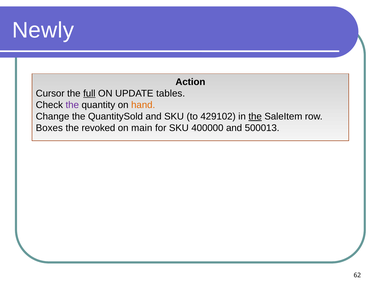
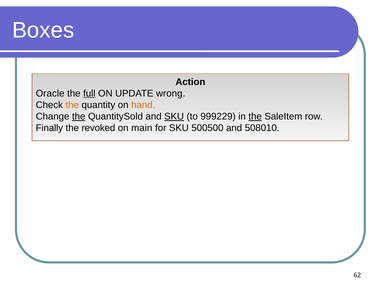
Newly: Newly -> Boxes (43, 30)
Cursor: Cursor -> Oracle (50, 93)
tables: tables -> wrong (171, 93)
the colour: purple -> orange (72, 105)
the underline: none -> present (79, 116)
SKU underline: none -> present (174, 116)
429102: 429102 -> 999229 (218, 116)
Boxes: Boxes -> Finally (49, 128)
400000: 400000 -> 500500 (207, 128)
500013: 500013 -> 508010 (262, 128)
